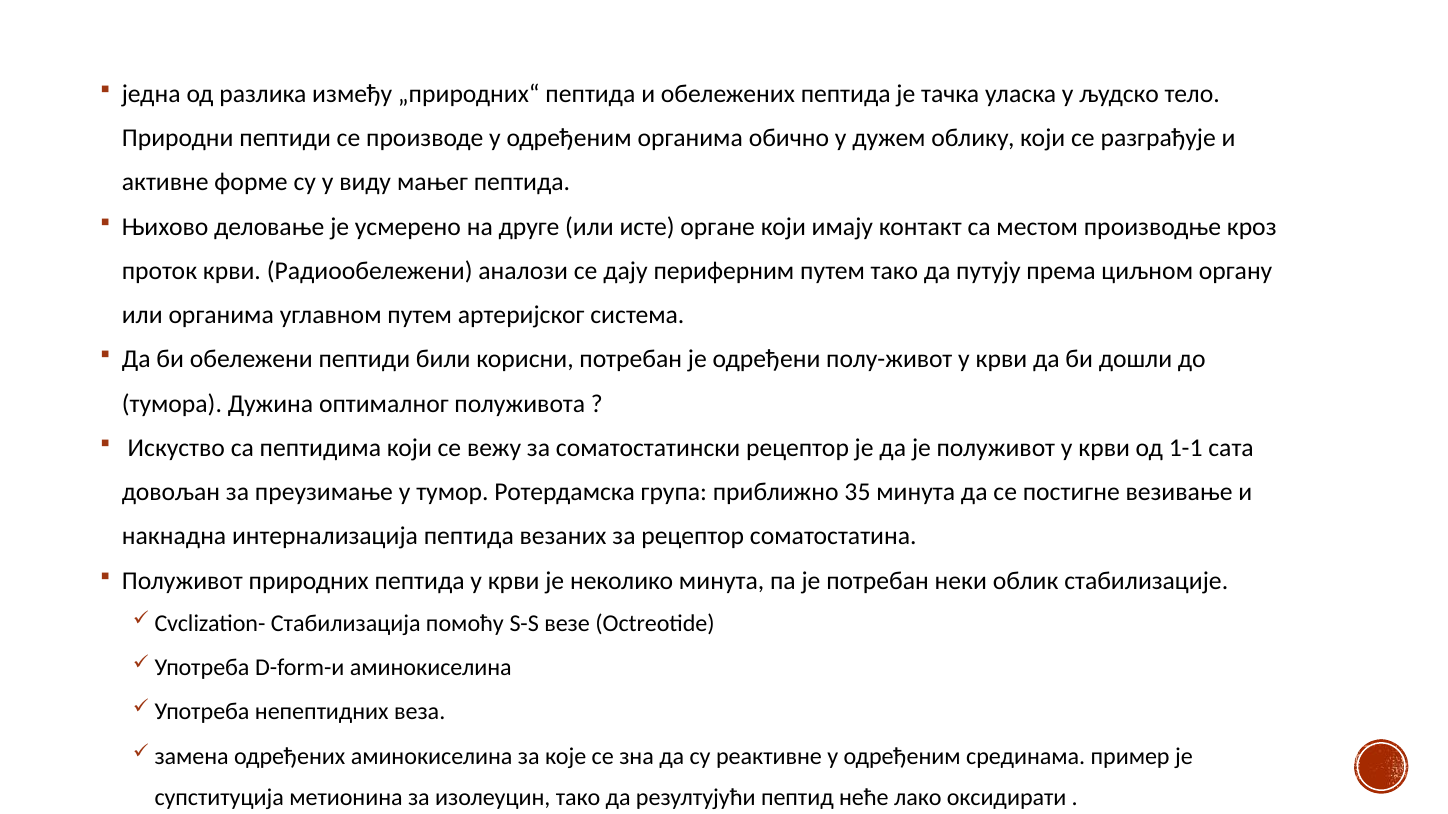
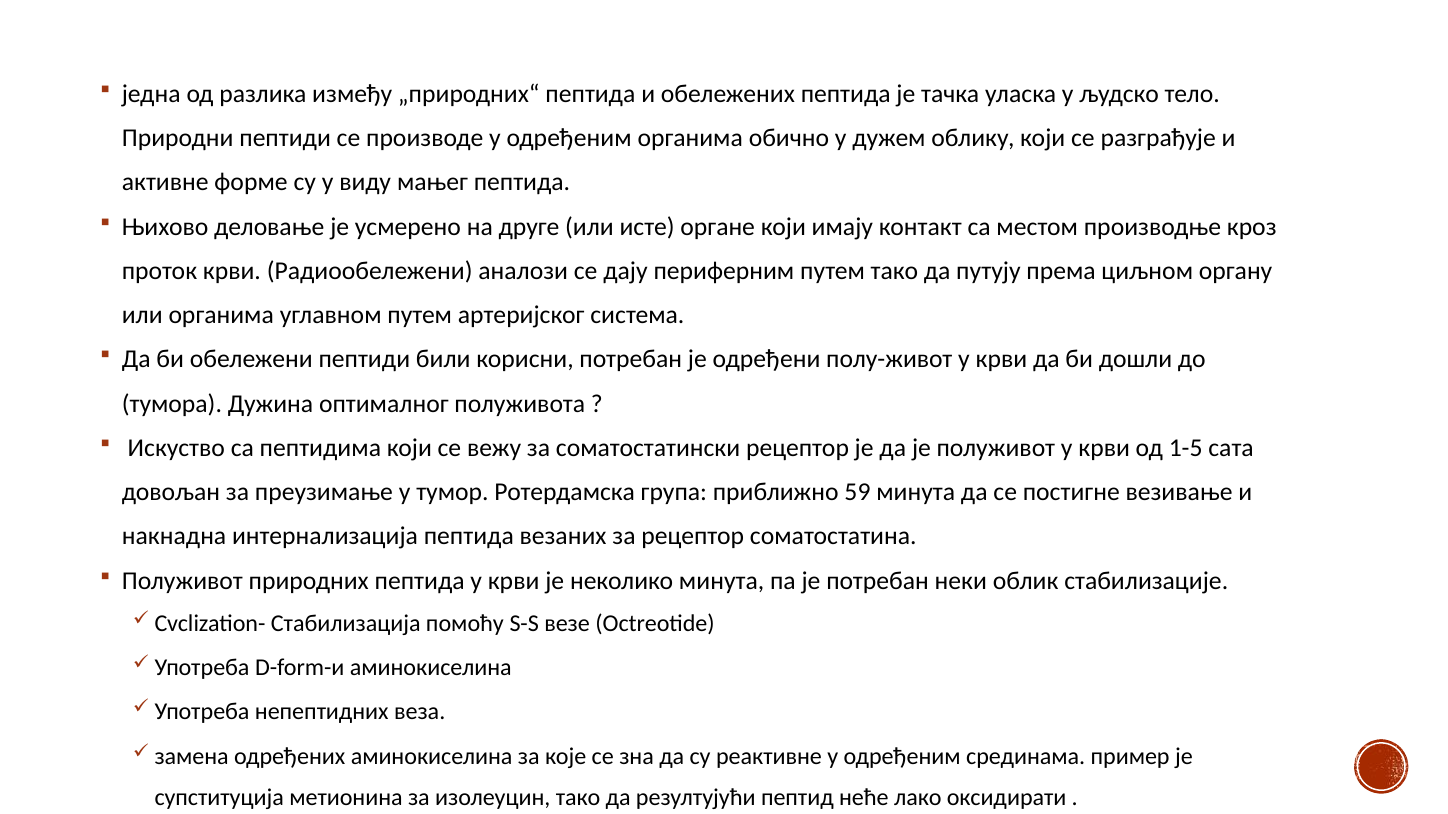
1-1: 1-1 -> 1-5 (1186, 448)
35: 35 -> 59 (857, 492)
